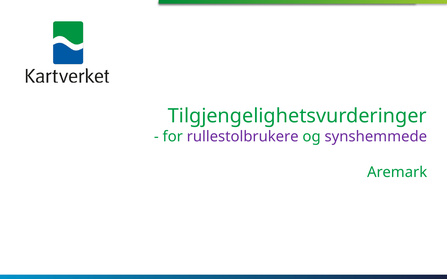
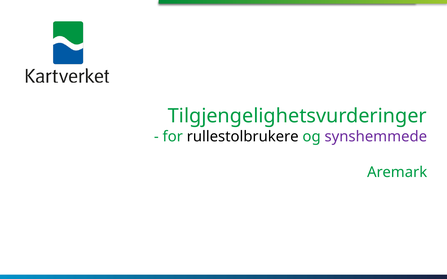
rullestolbrukere colour: purple -> black (243, 137)
